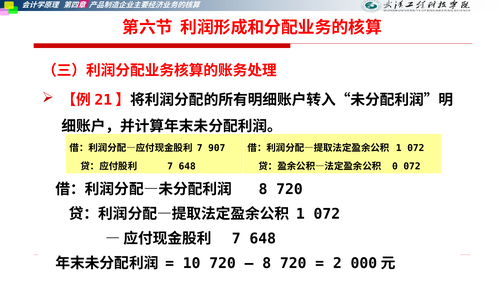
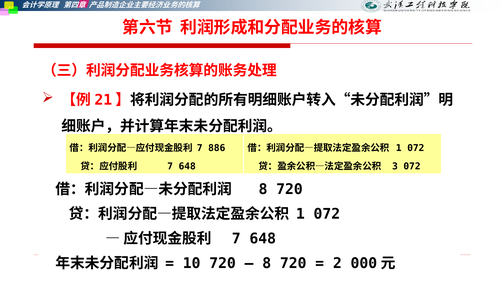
907: 907 -> 886 (217, 148)
0: 0 -> 3 (395, 167)
